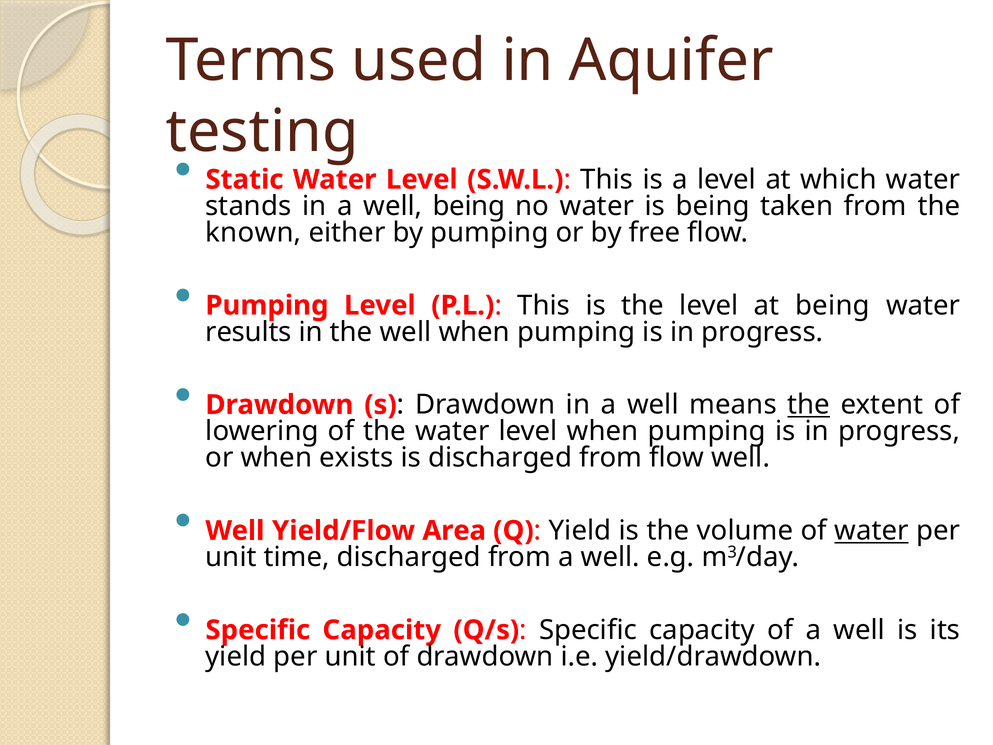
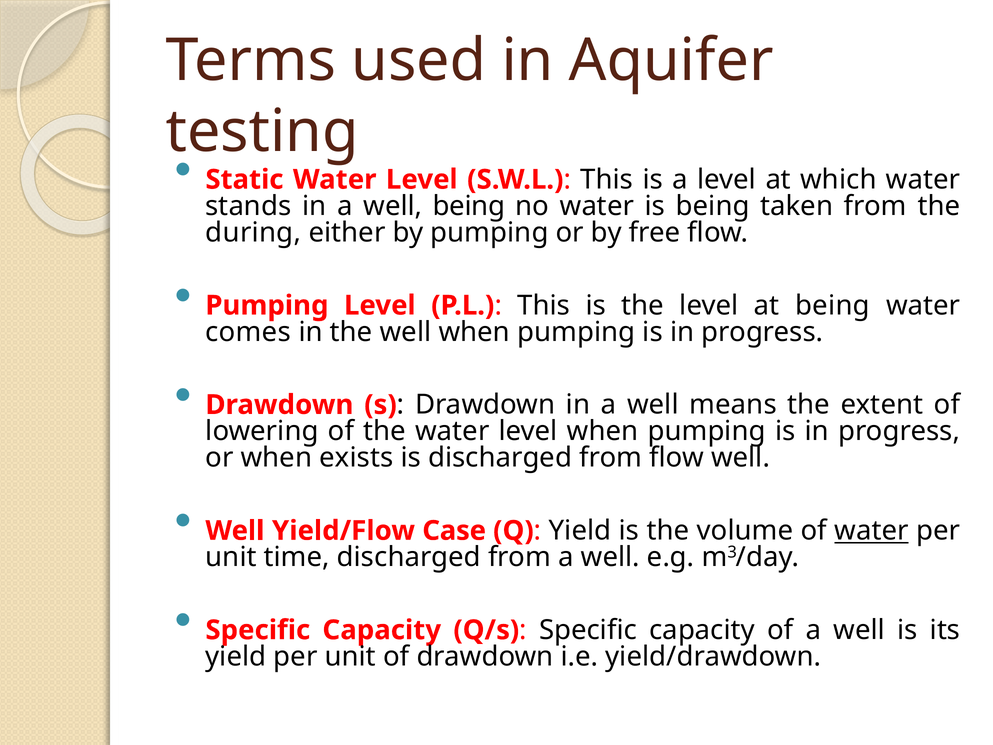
known: known -> during (253, 233)
results: results -> comes (248, 332)
the underline: present -> none (809, 405)
Area: Area -> Case (454, 531)
